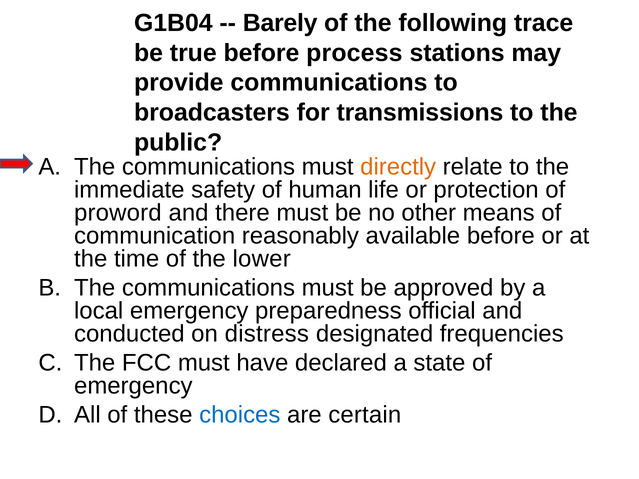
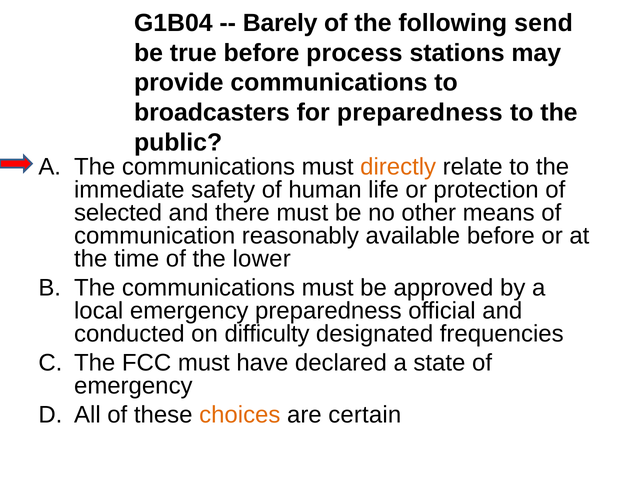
trace: trace -> send (543, 23)
for transmissions: transmissions -> preparedness (420, 113)
proword: proword -> selected (118, 213)
distress: distress -> difficulty (267, 334)
choices colour: blue -> orange (240, 415)
